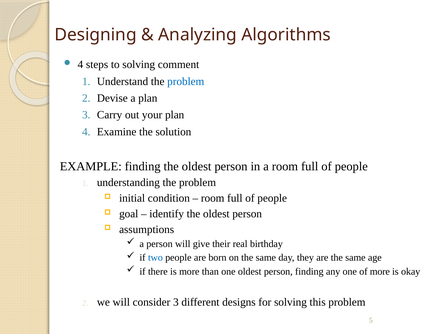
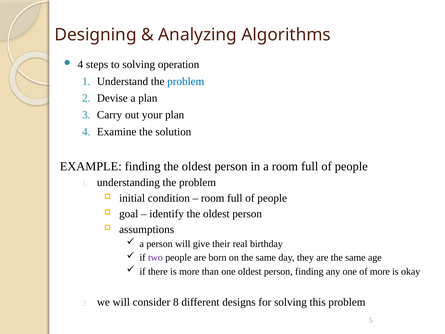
comment: comment -> operation (179, 65)
two colour: blue -> purple (155, 258)
consider 3: 3 -> 8 (176, 302)
